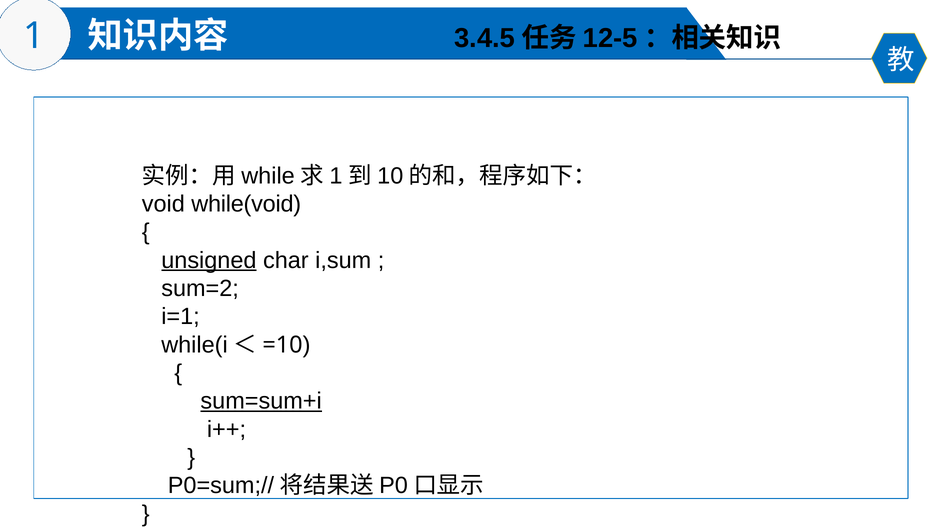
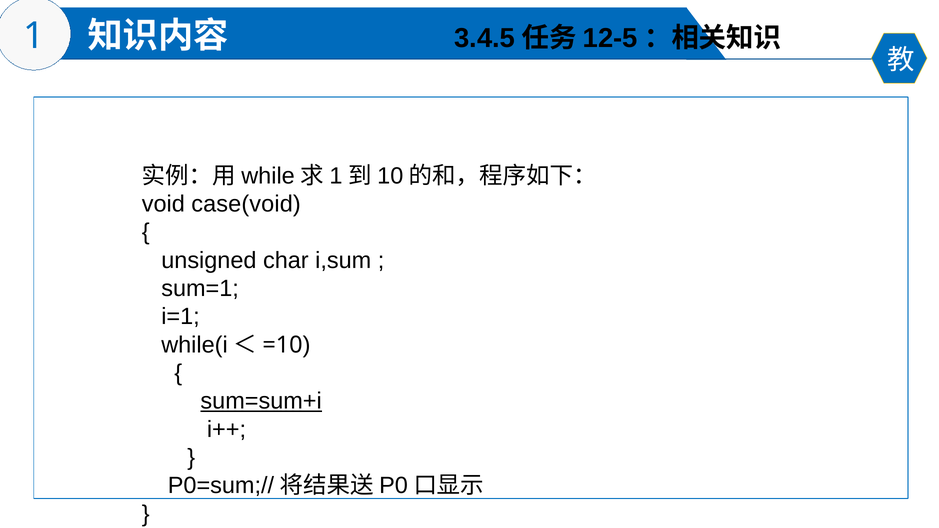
while(void: while(void -> case(void (246, 204)
unsigned underline: present -> none (209, 260)
sum=2: sum=2 -> sum=1 (200, 289)
